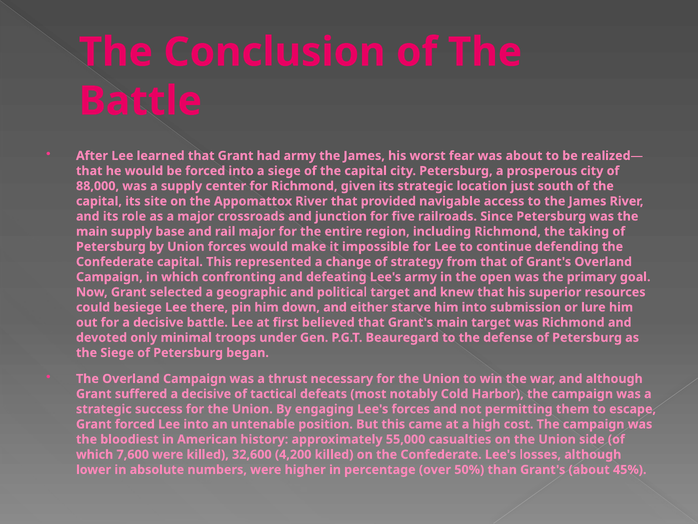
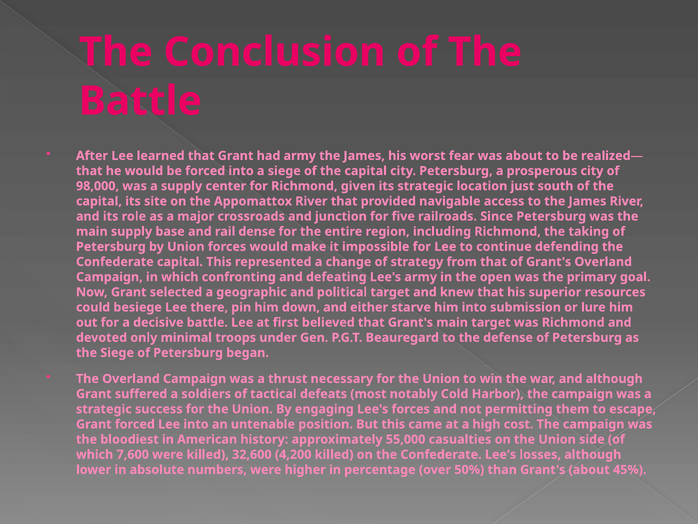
88,000: 88,000 -> 98,000 (98, 186)
rail major: major -> dense (257, 231)
suffered a decisive: decisive -> soldiers (206, 394)
